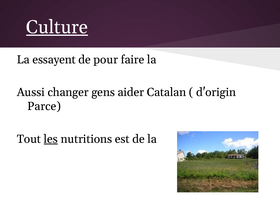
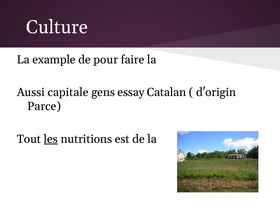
Culture underline: present -> none (57, 27)
essayent: essayent -> example (54, 60)
changer: changer -> capitale (68, 92)
aider: aider -> essay (131, 92)
